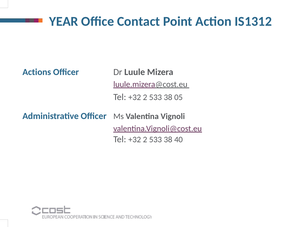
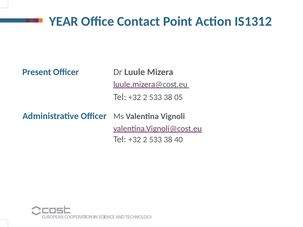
Actions: Actions -> Present (37, 72)
